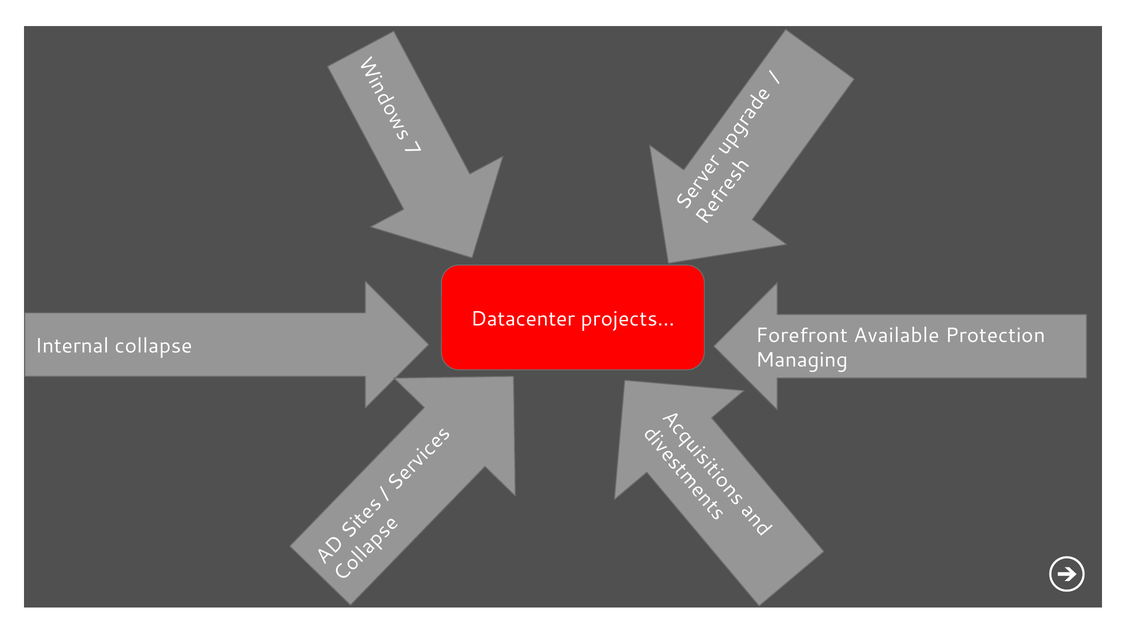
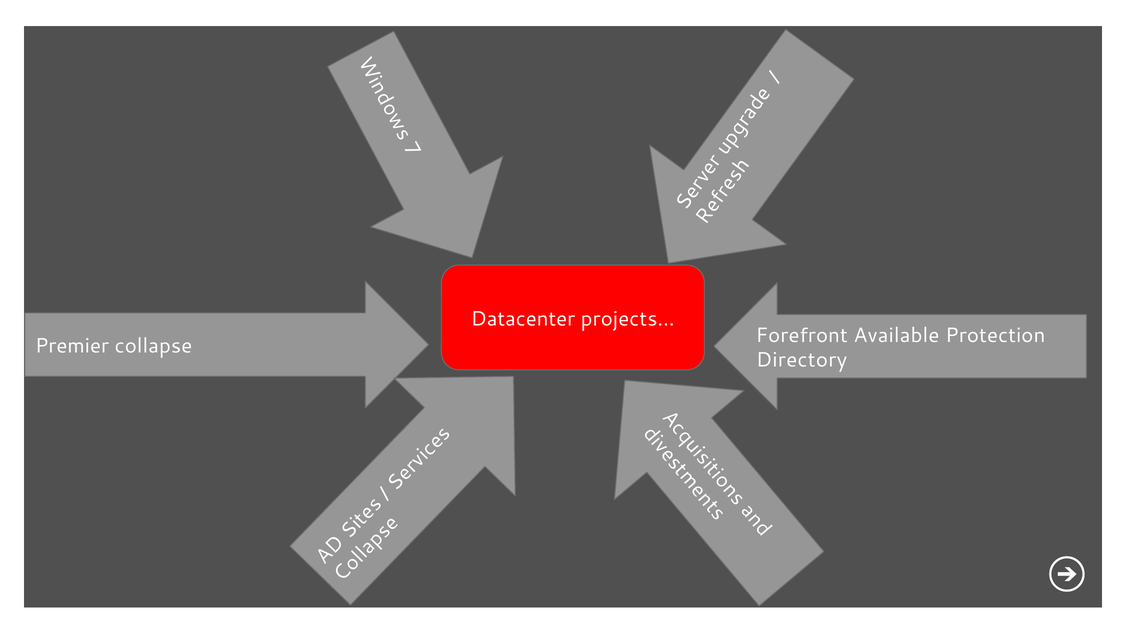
Internal: Internal -> Premier (72, 346)
Managing: Managing -> Directory (802, 360)
